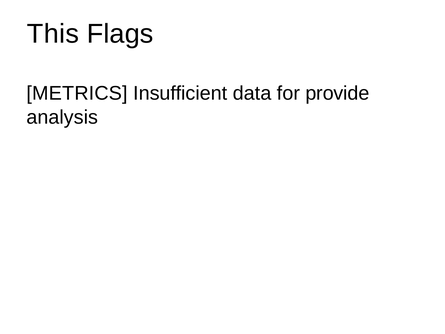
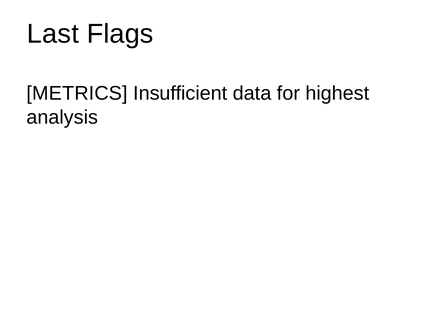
This: This -> Last (53, 34)
provide: provide -> highest (337, 93)
